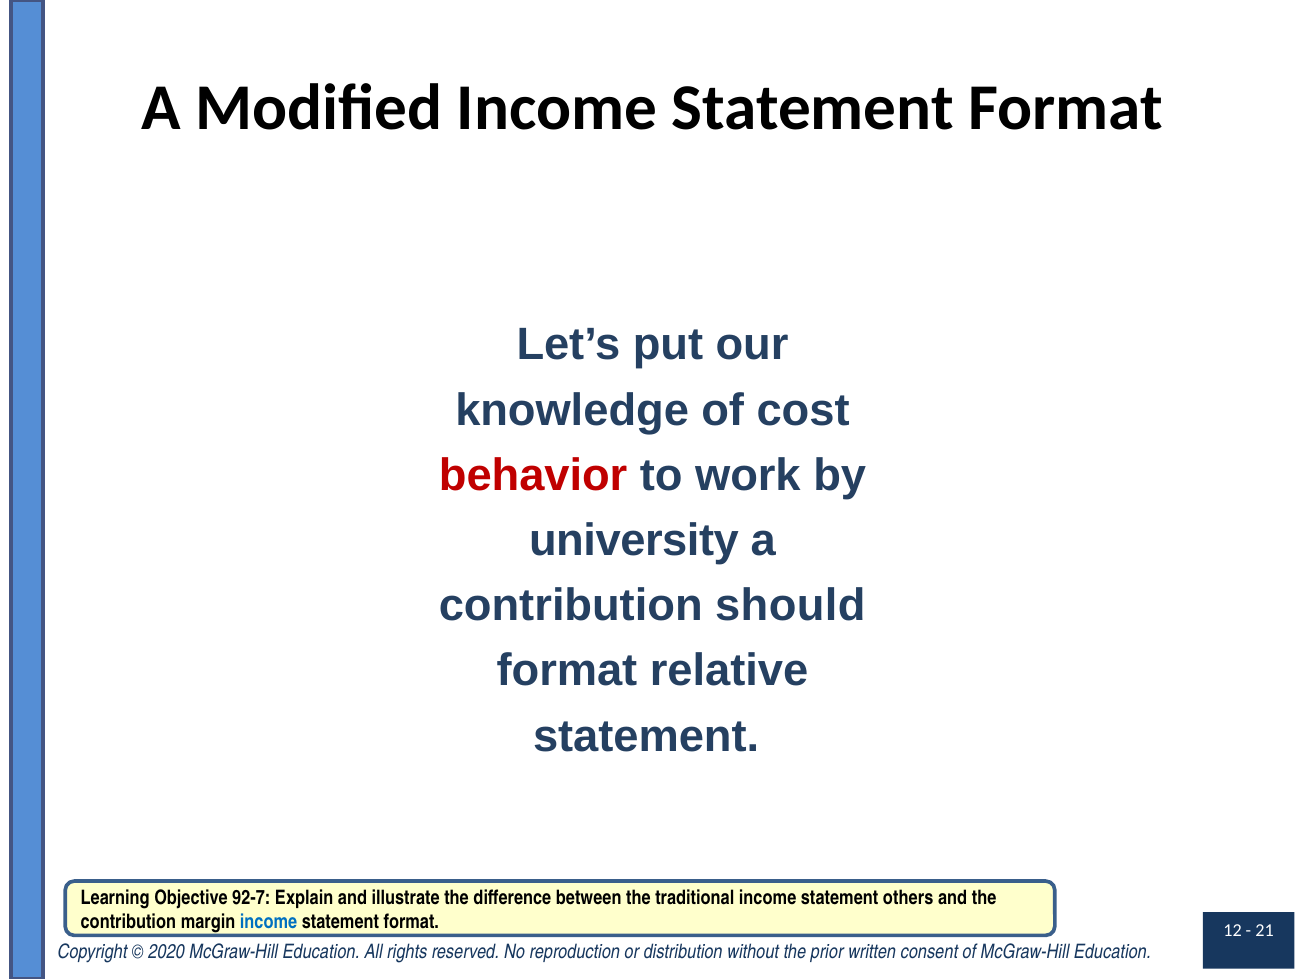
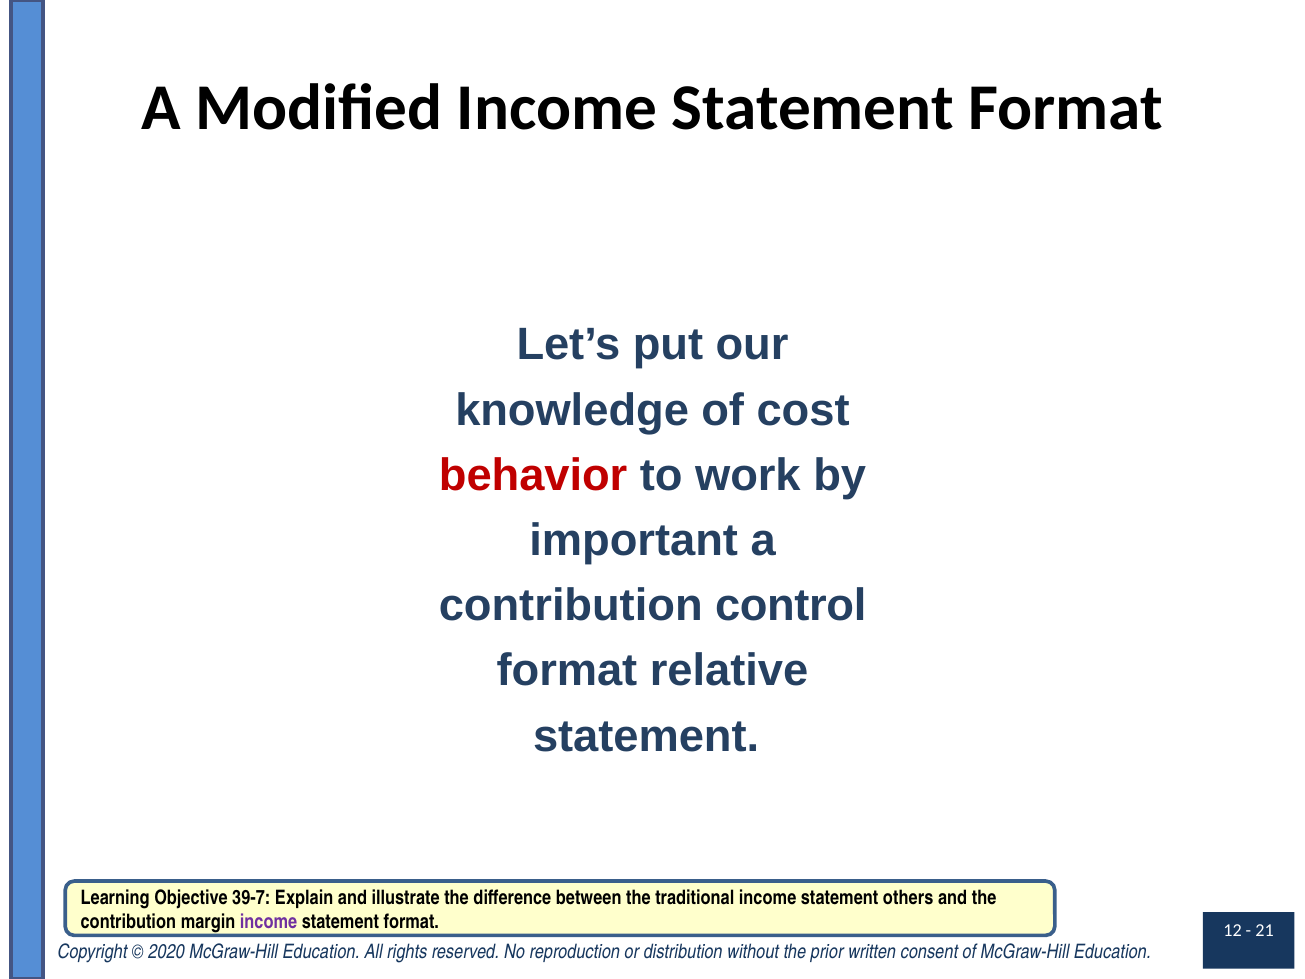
university: university -> important (634, 540)
should: should -> control (791, 606)
92-7: 92-7 -> 39-7 (251, 897)
income colour: blue -> purple (269, 921)
